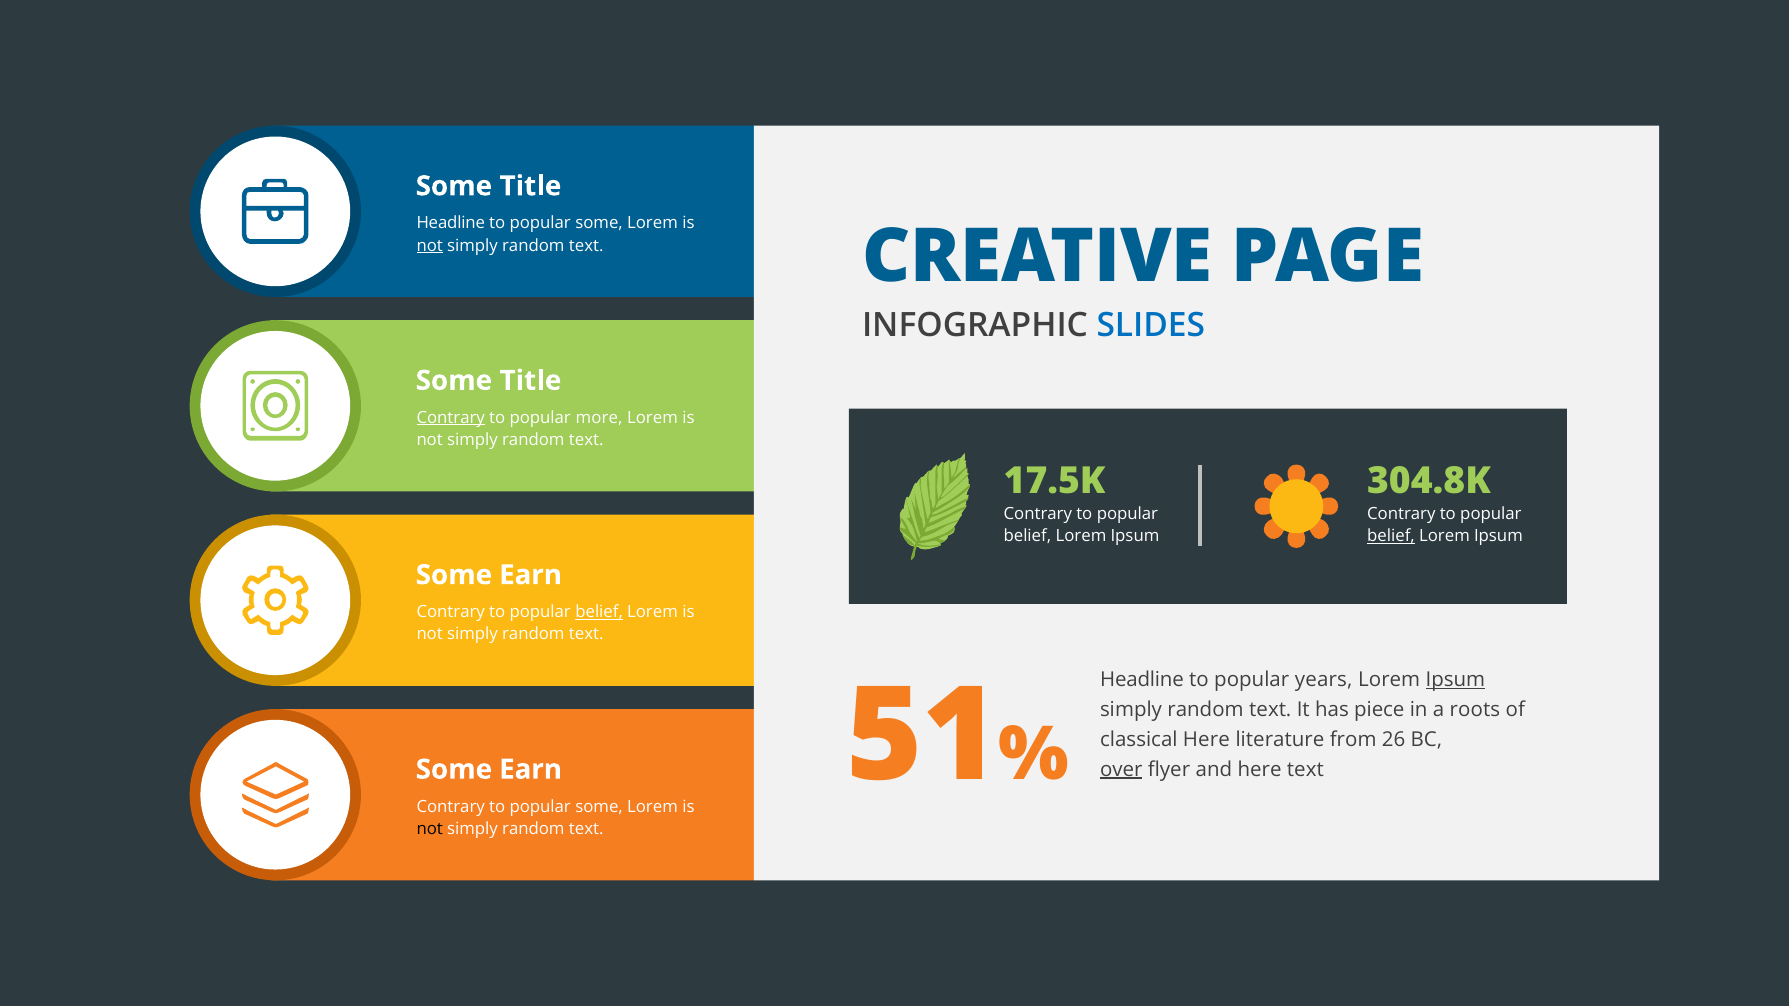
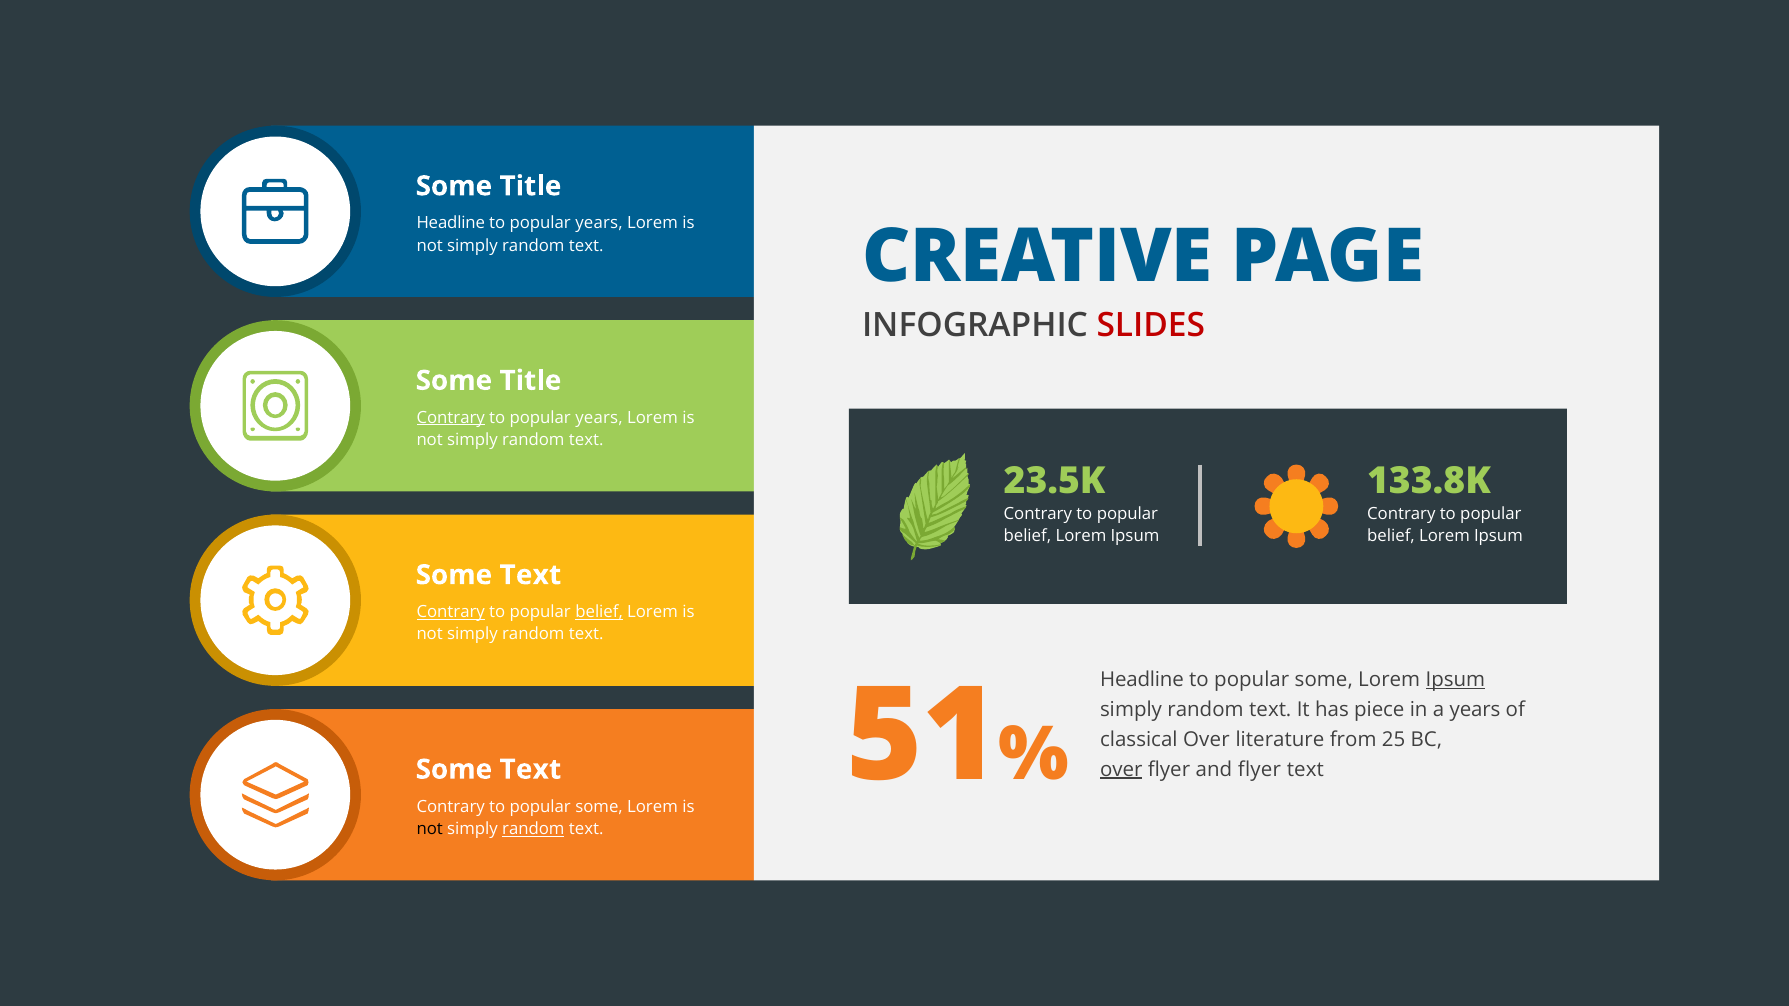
some: some -> years (599, 223)
not underline: present -> none (430, 246)
SLIDES colour: blue -> red (1151, 326)
more: more -> years (599, 418)
17.5K: 17.5K -> 23.5K (1055, 481)
304.8K: 304.8K -> 133.8K (1429, 481)
belief underline: present -> none (1391, 536)
Earn: Earn -> Text (530, 575)
Contrary underline: none -> present (451, 612)
years: years -> some (1324, 680)
a roots: roots -> years (1475, 710)
classical Here: Here -> Over (1206, 740)
26: 26 -> 25 (1394, 740)
Earn: Earn -> Text (530, 770)
and here: here -> flyer (1259, 769)
random underline: none -> present (533, 829)
